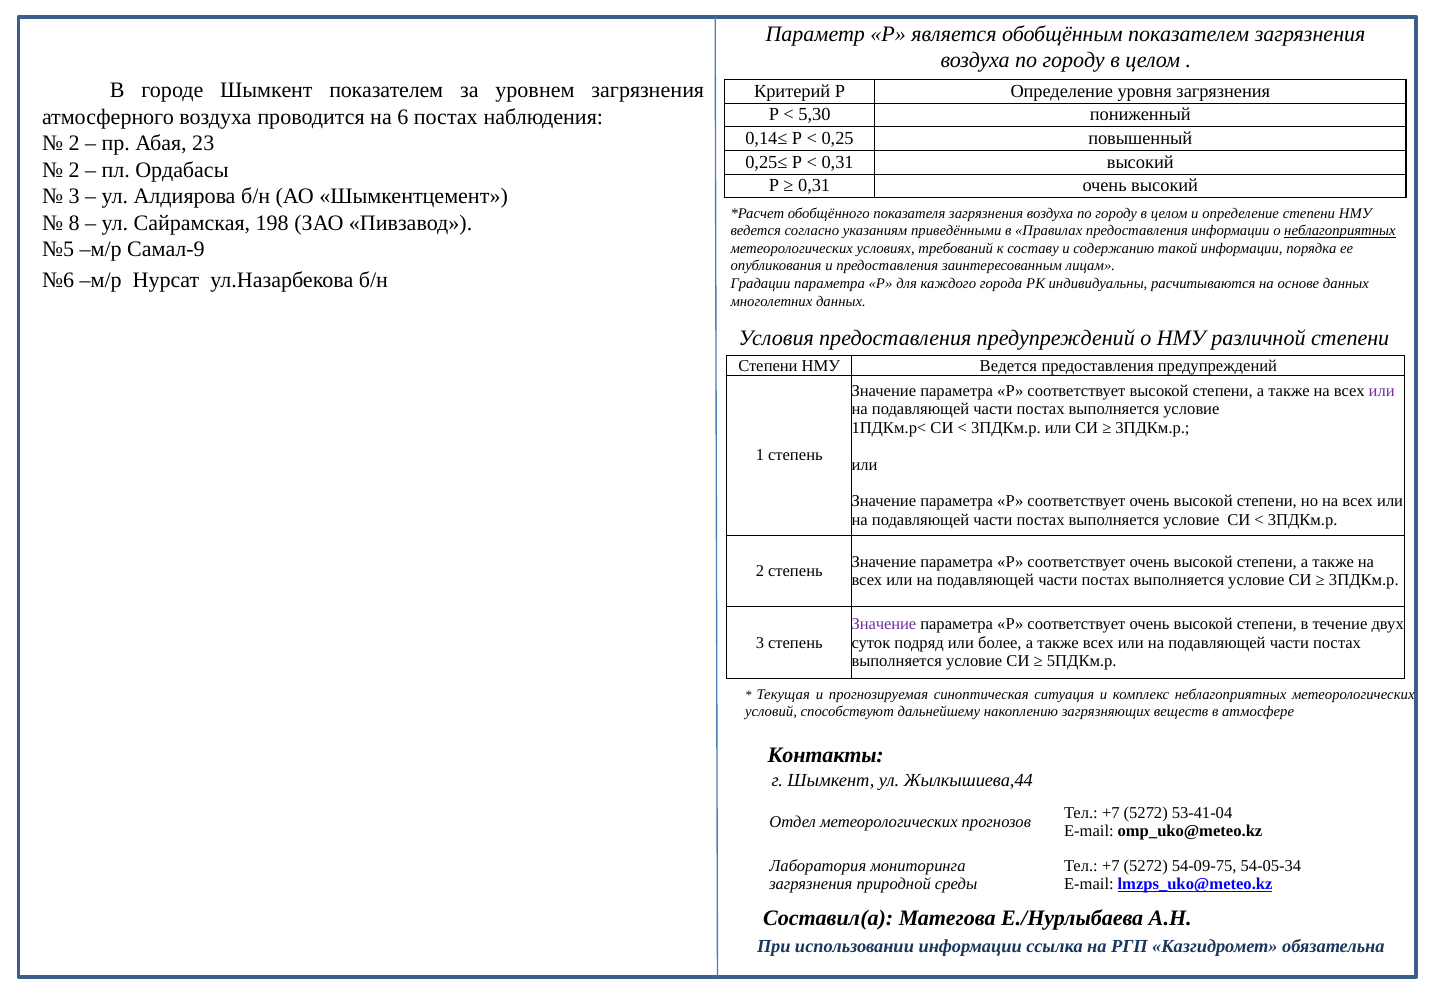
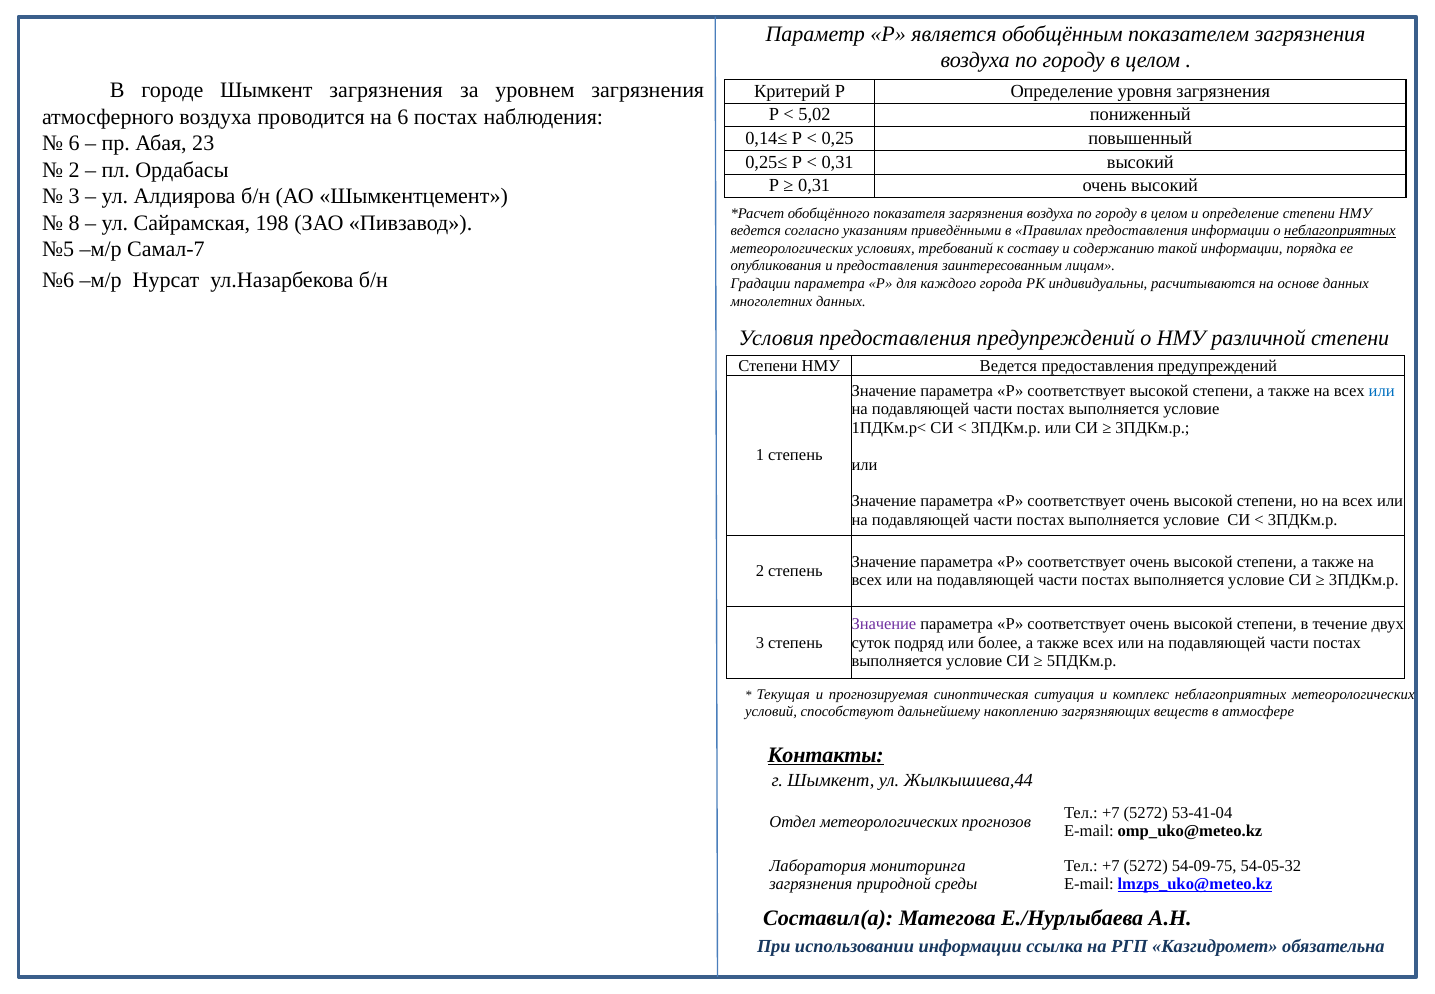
Шымкент показателем: показателем -> загрязнения (386, 90)
5,30: 5,30 -> 5,02 (814, 115)
2: 2 -> 6 (74, 143)
Самал-9: Самал-9 -> Самал-7 (166, 249)
или colour: purple -> blue (1382, 391)
Контакты underline: none -> present (826, 754)
54-05-34: 54-05-34 -> 54-05-32 (1271, 866)
